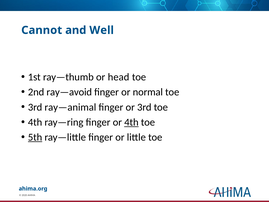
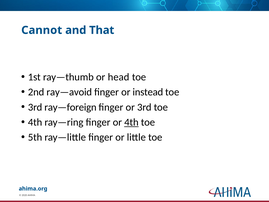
Well: Well -> That (102, 30)
normal: normal -> instead (148, 92)
ray—animal: ray—animal -> ray—foreign (70, 107)
5th underline: present -> none (35, 137)
